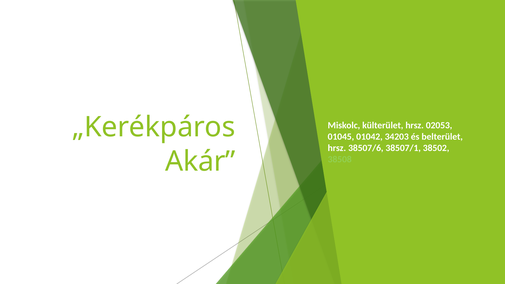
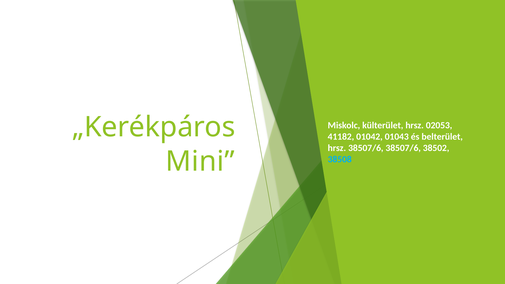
01045: 01045 -> 41182 (341, 137)
34203: 34203 -> 01043 (397, 137)
38507/6 38507/1: 38507/1 -> 38507/6 (403, 148)
Akár: Akár -> Mini (200, 161)
38508 colour: light green -> light blue (340, 160)
